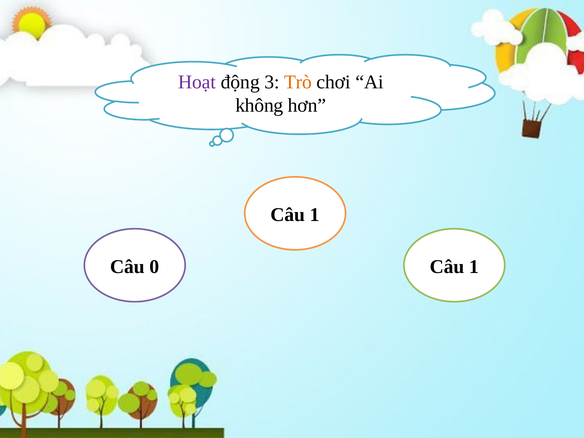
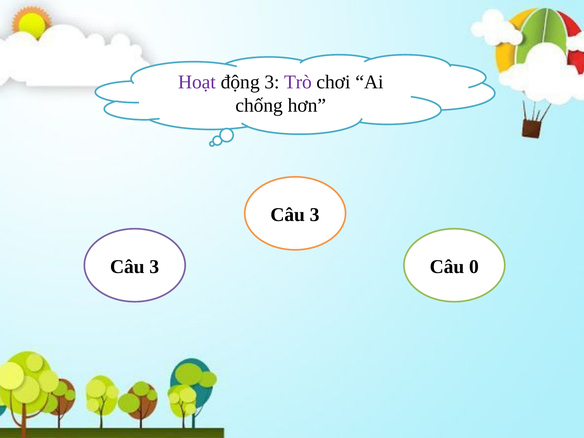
Trò colour: orange -> purple (298, 82)
không: không -> chống (259, 105)
1: 1 -> 3 (315, 215)
0: 0 -> 3 (154, 267)
1: 1 -> 0 (474, 267)
